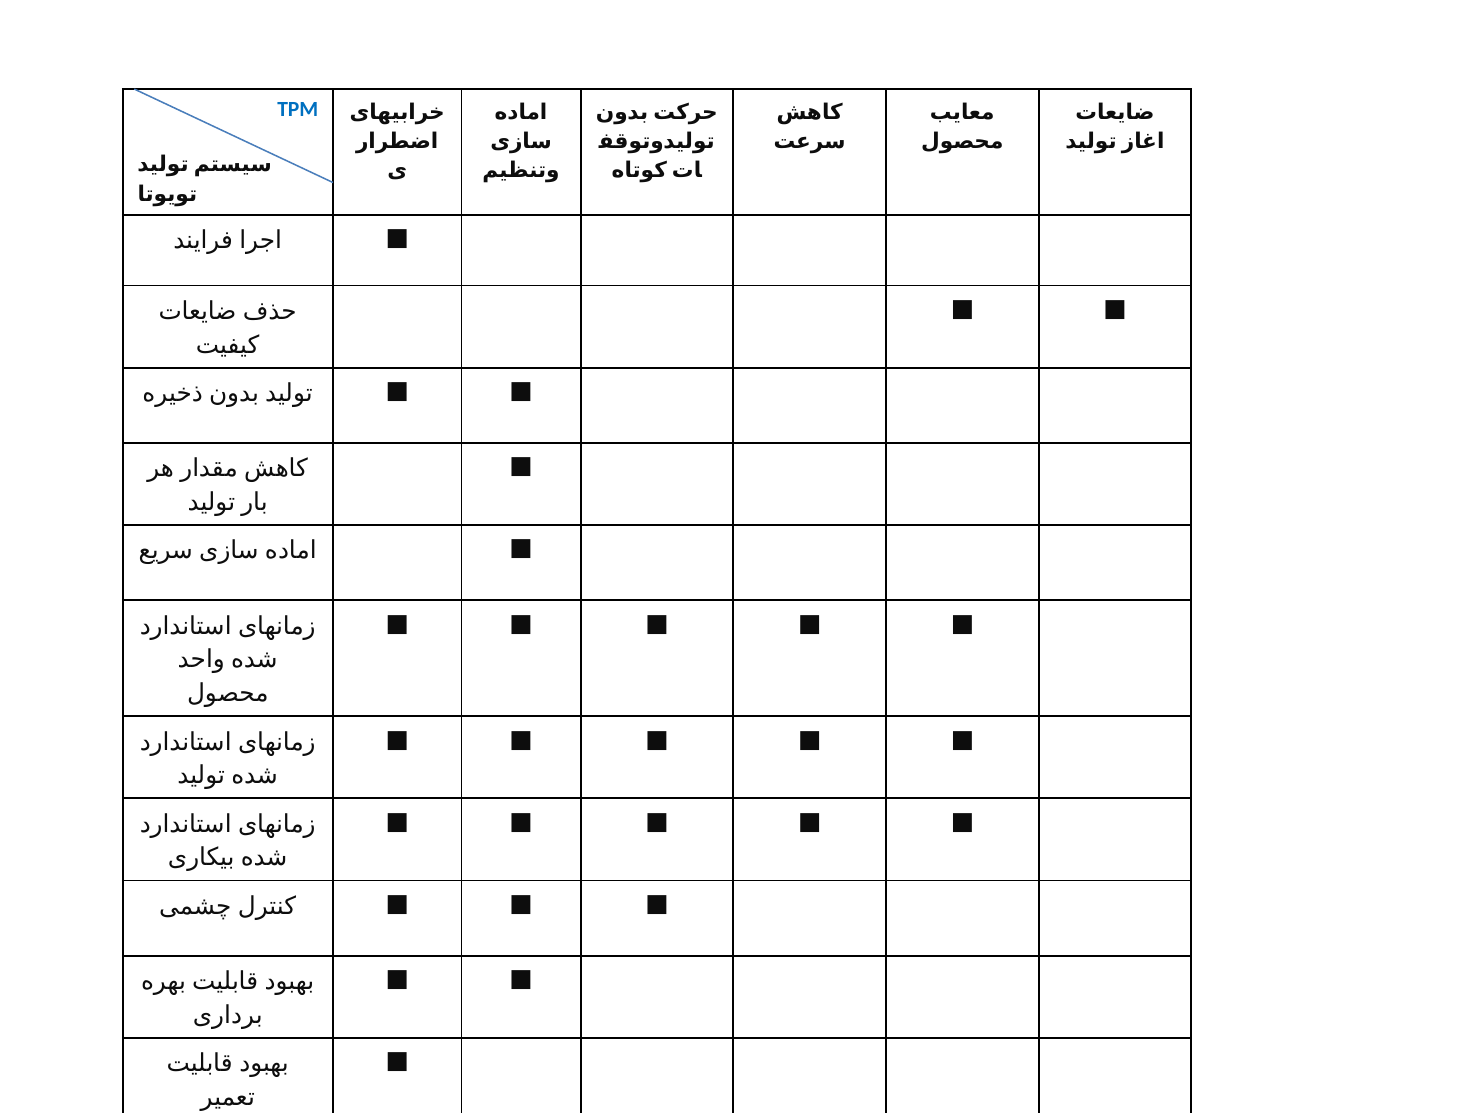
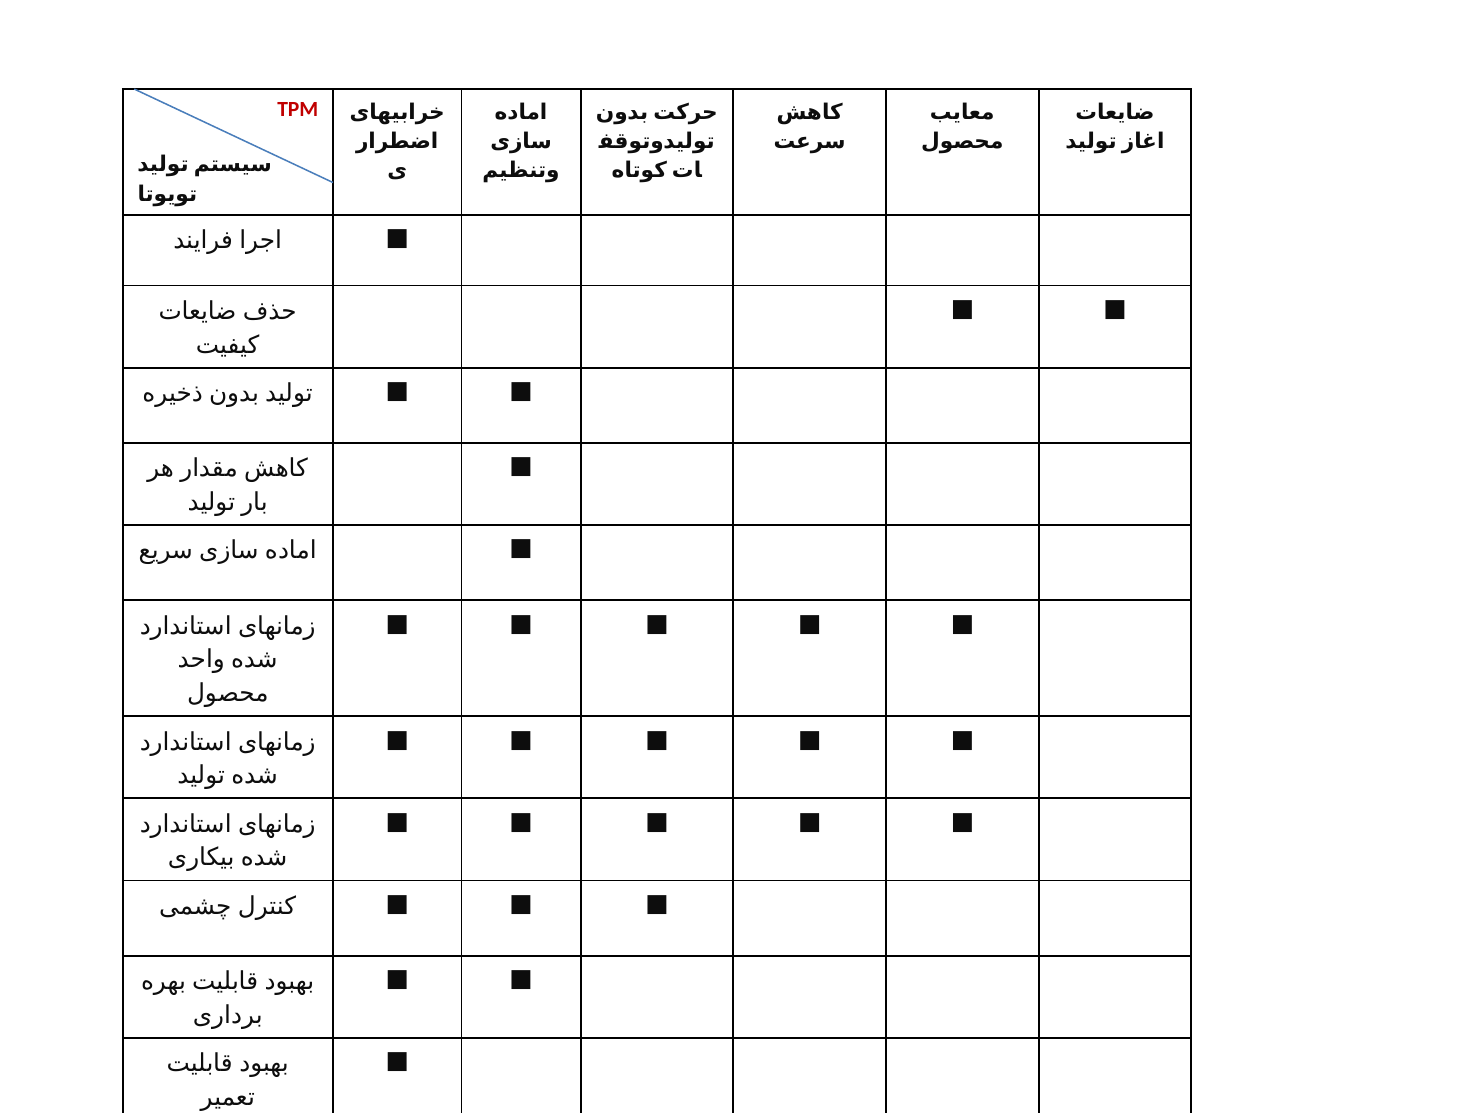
TPM colour: blue -> red (298, 110)
